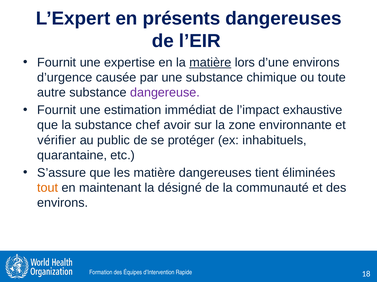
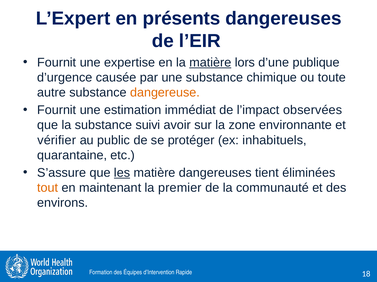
d’une environs: environs -> publique (316, 63)
dangereuse colour: purple -> orange (165, 93)
exhaustive: exhaustive -> observées (313, 110)
chef: chef -> suivi (148, 125)
les underline: none -> present (122, 173)
désigné: désigné -> premier (180, 188)
